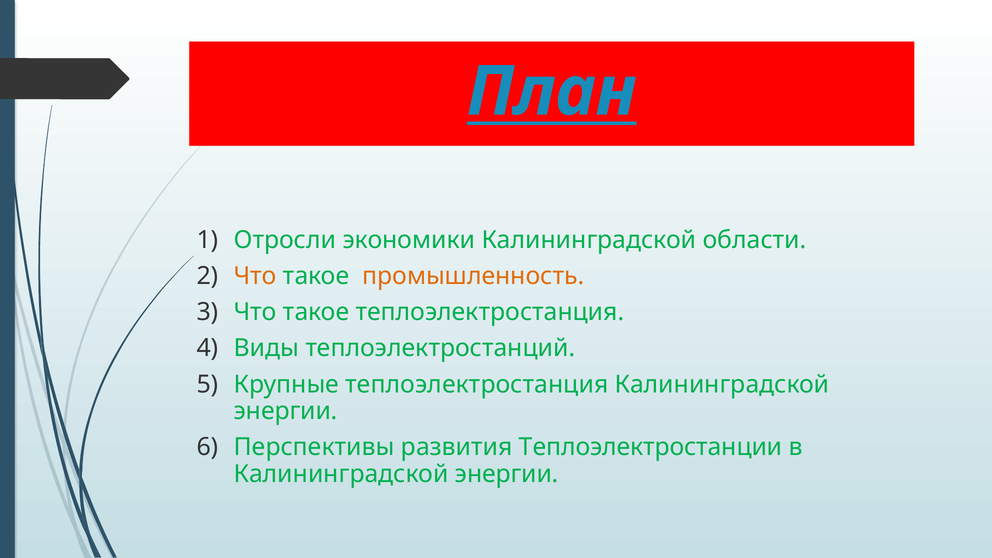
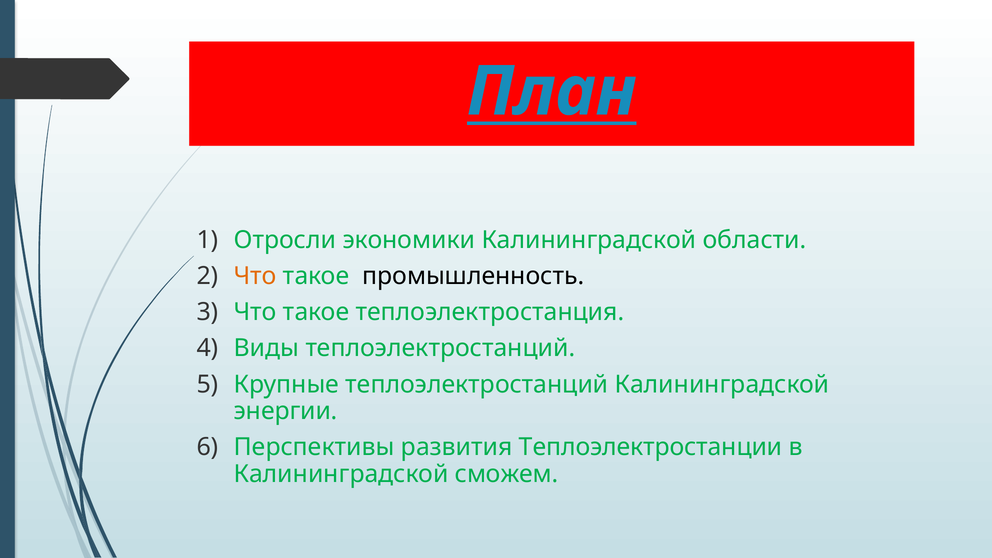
промышленность colour: orange -> black (473, 276)
Крупные теплоэлектростанция: теплоэлектростанция -> теплоэлектростанций (477, 384)
энергии: энергии -> сможем (507, 474)
